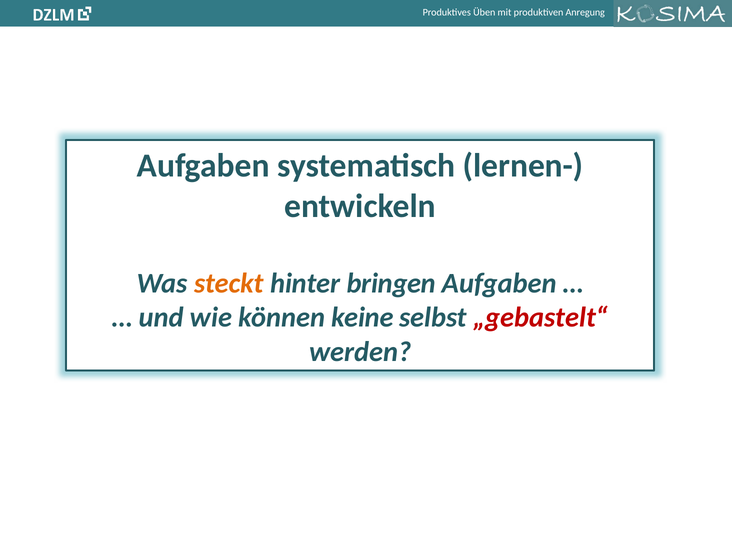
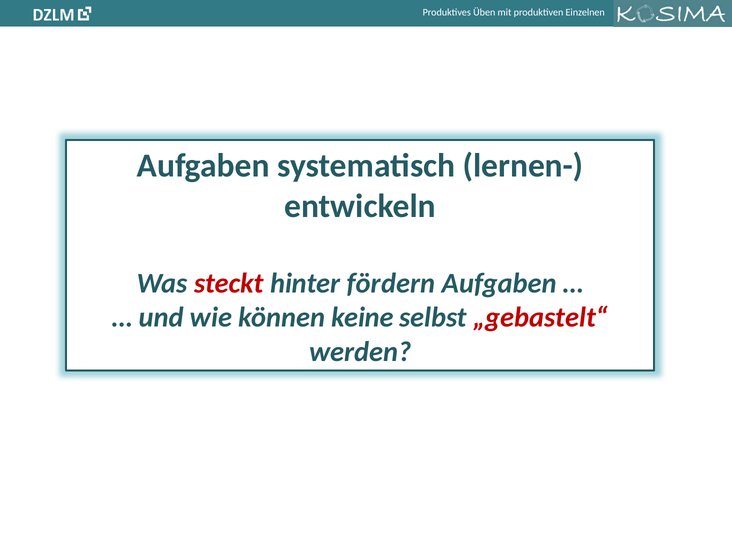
Anregung: Anregung -> Einzelnen (585, 13)
steckt colour: orange -> red (229, 283)
bringen: bringen -> fördern (391, 283)
